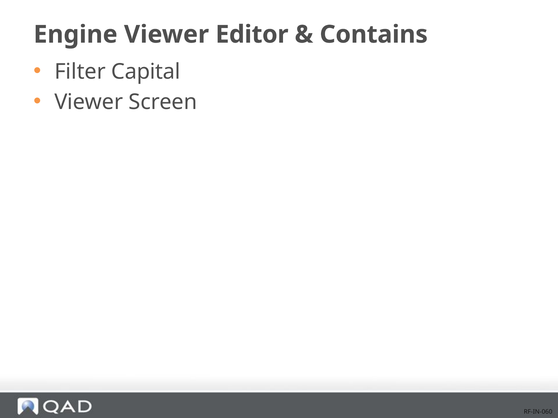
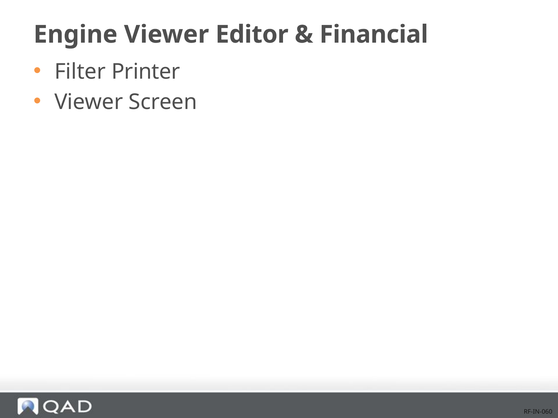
Contains: Contains -> Financial (374, 34)
Capital: Capital -> Printer (146, 72)
